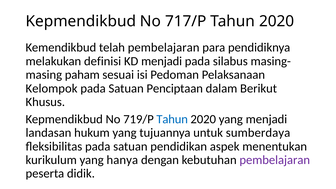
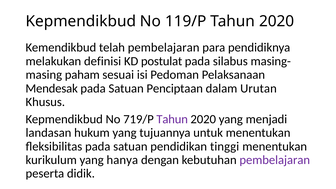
717/P: 717/P -> 119/P (186, 21)
KD menjadi: menjadi -> postulat (162, 61)
Kelompok: Kelompok -> Mendesak (52, 88)
Berikut: Berikut -> Urutan (258, 88)
Tahun colour: blue -> purple (172, 119)
untuk sumberdaya: sumberdaya -> menentukan (258, 133)
aspek: aspek -> tinggi (225, 146)
